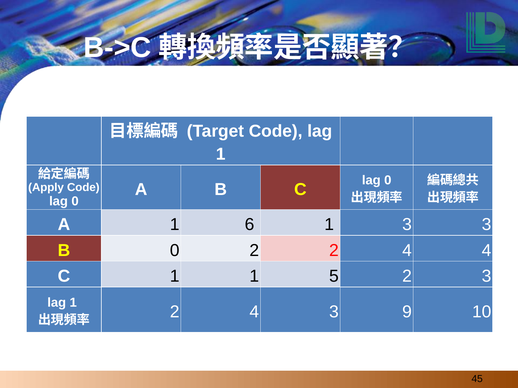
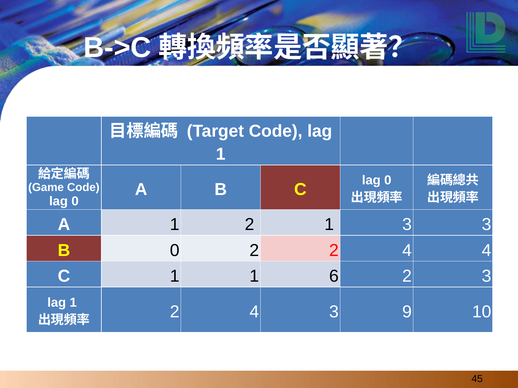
Apply: Apply -> Game (46, 188)
1 6: 6 -> 2 (250, 225)
5: 5 -> 6 (334, 277)
